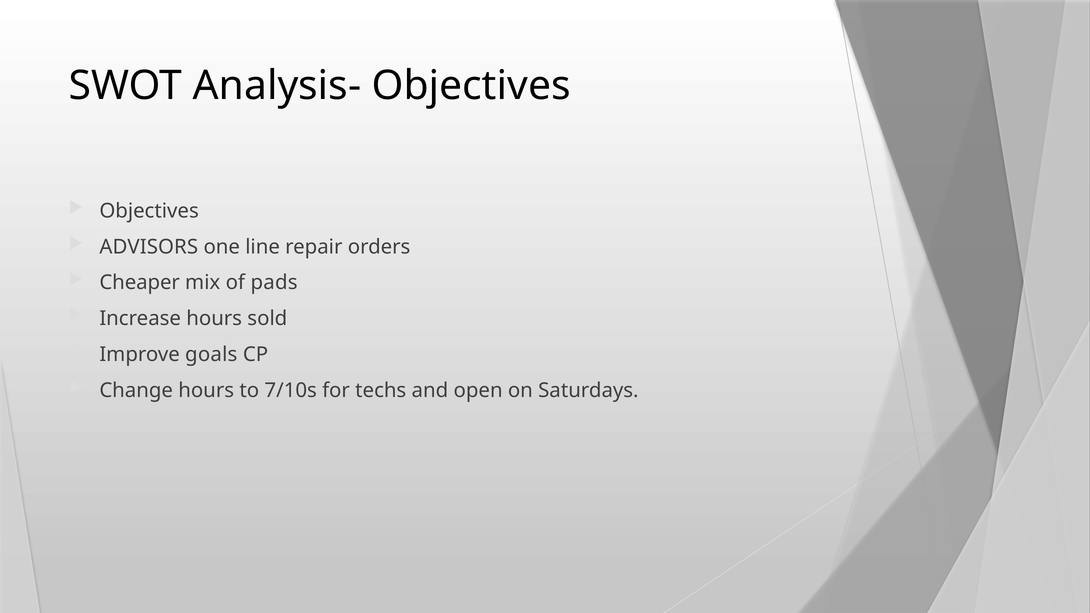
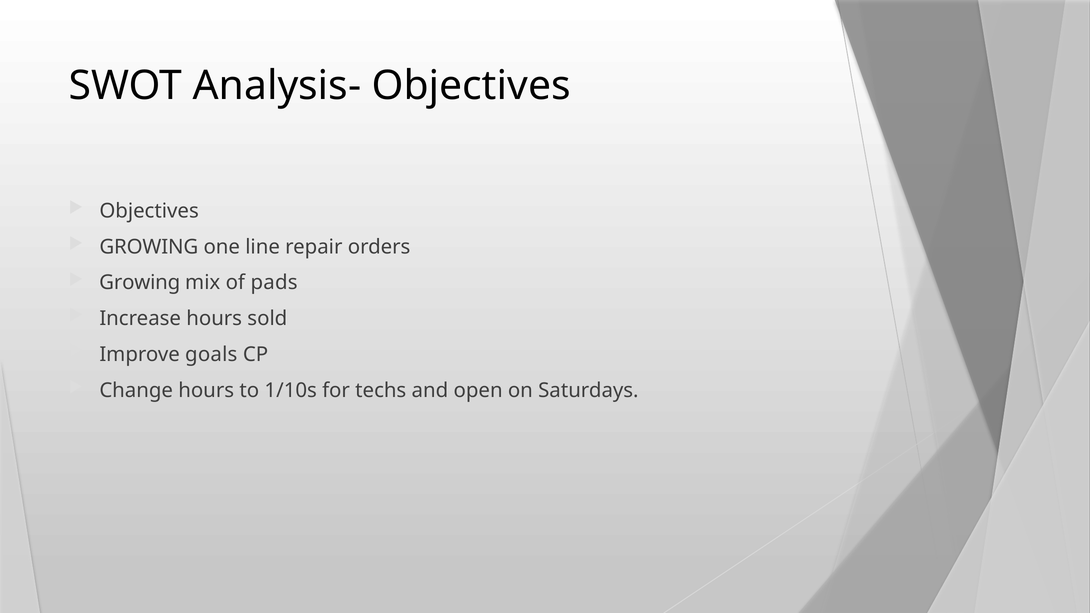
ADVISORS: ADVISORS -> GROWING (149, 247)
Cheaper: Cheaper -> Growing (140, 283)
7/10s: 7/10s -> 1/10s (291, 390)
